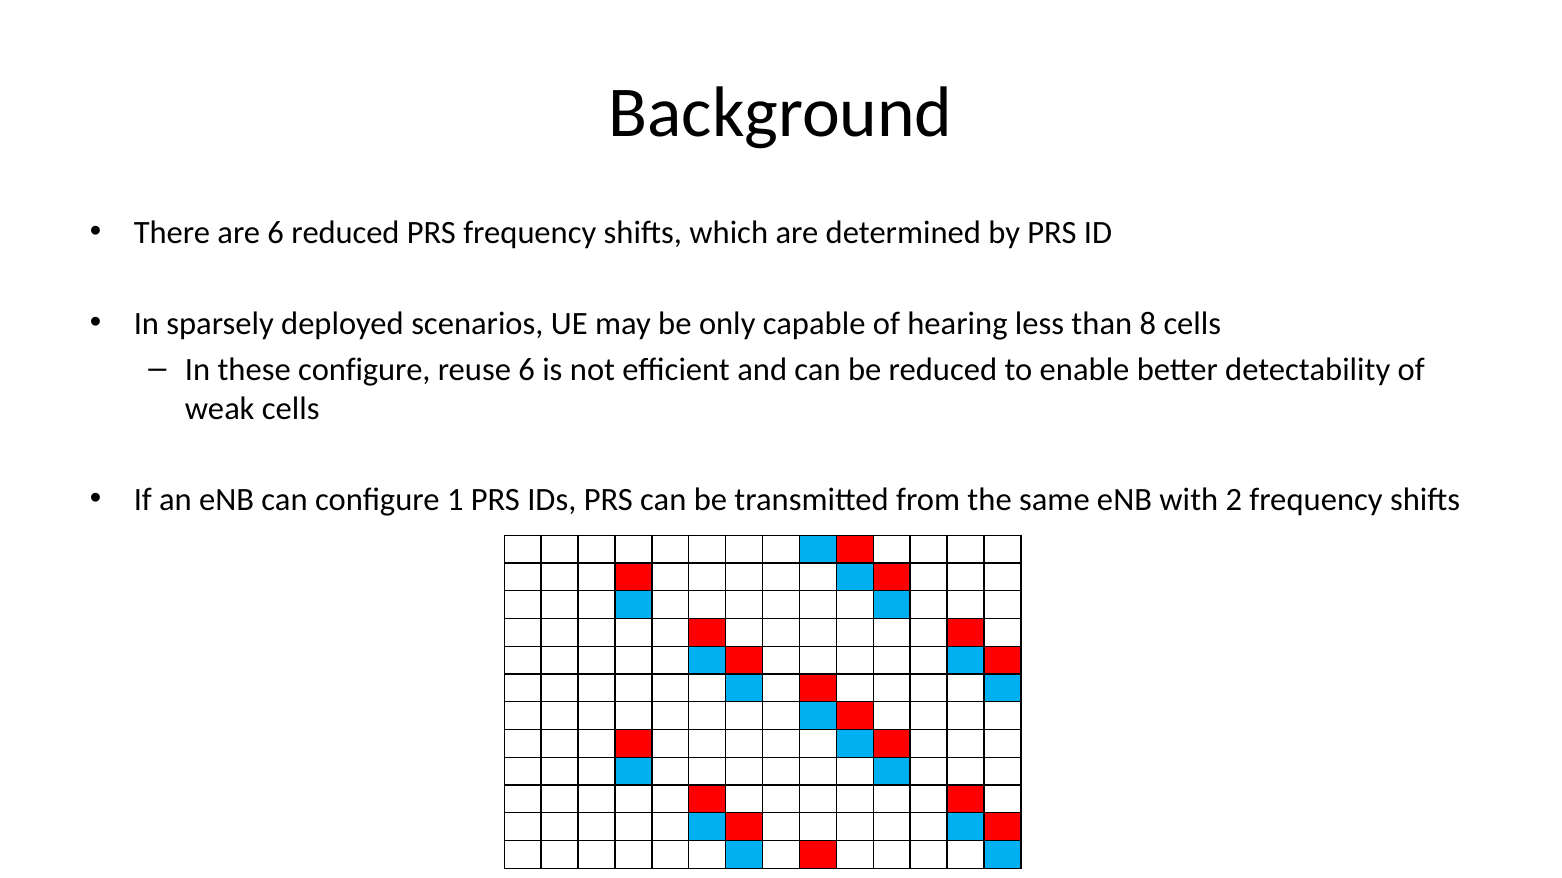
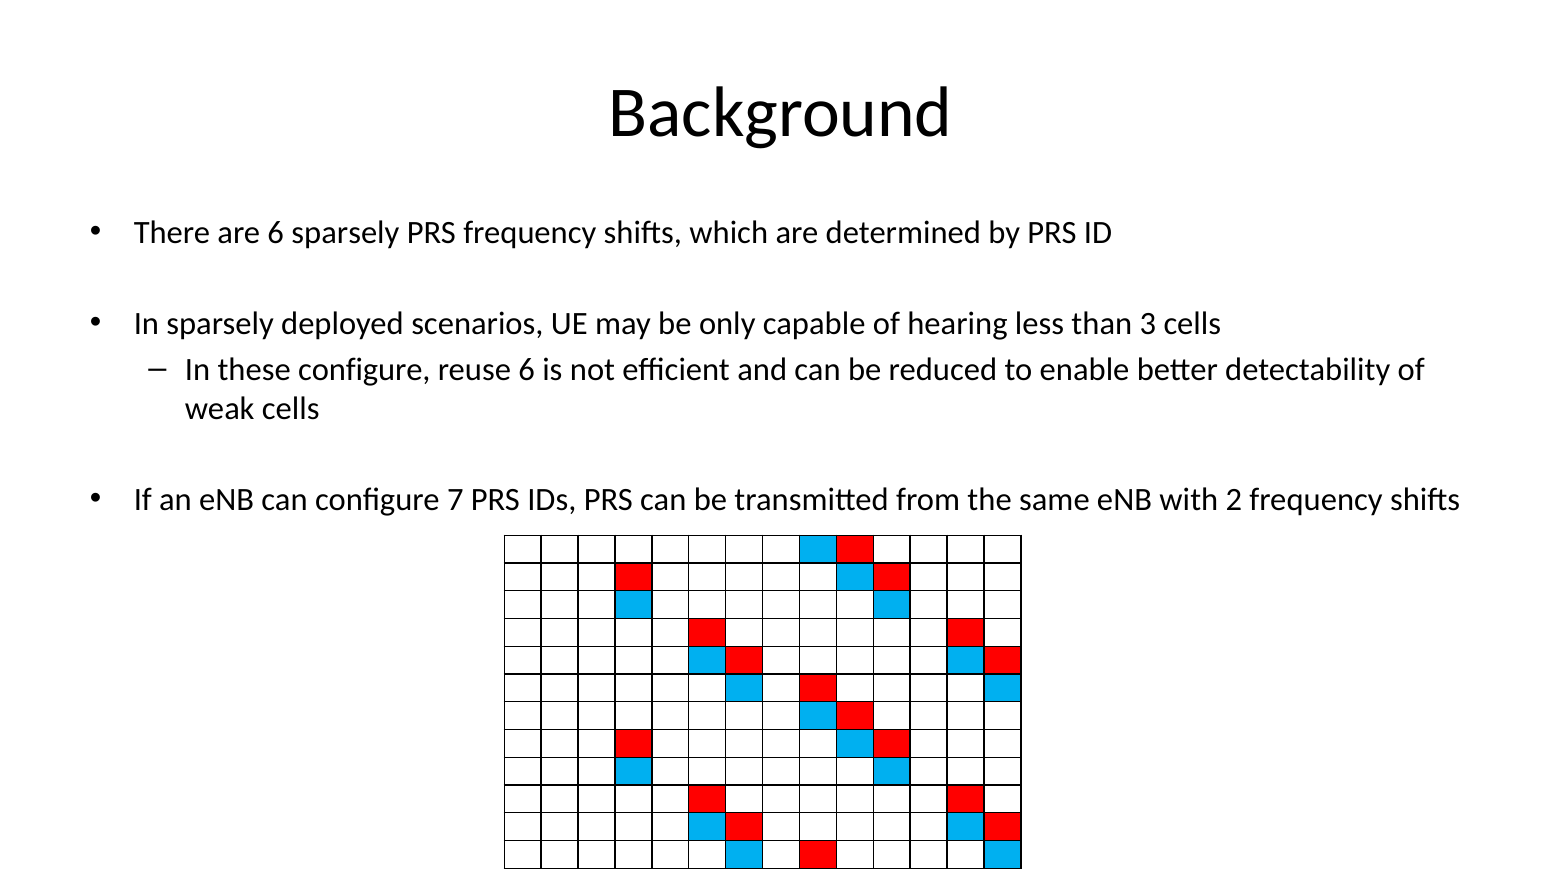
6 reduced: reduced -> sparsely (345, 233)
8: 8 -> 3 (1148, 324)
1: 1 -> 7 (455, 500)
